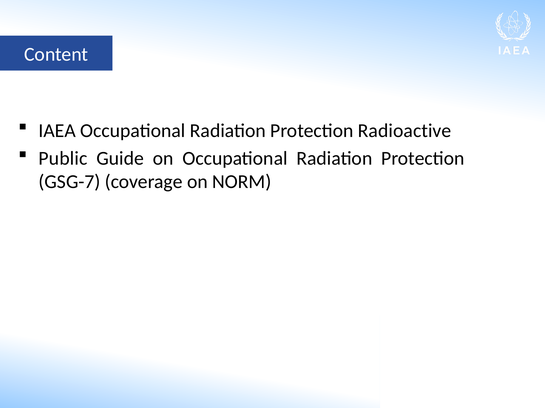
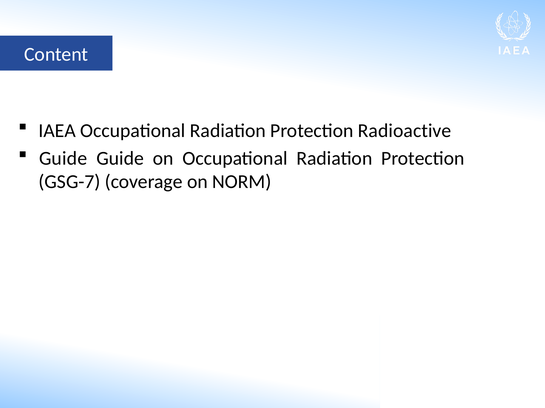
Public: Public -> Guide (63, 159)
